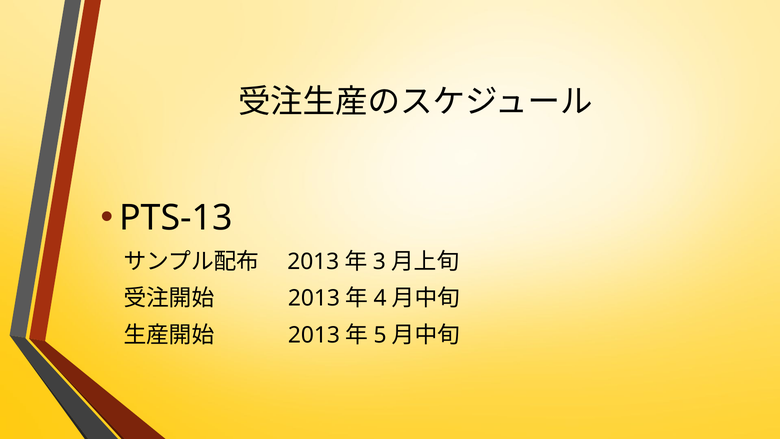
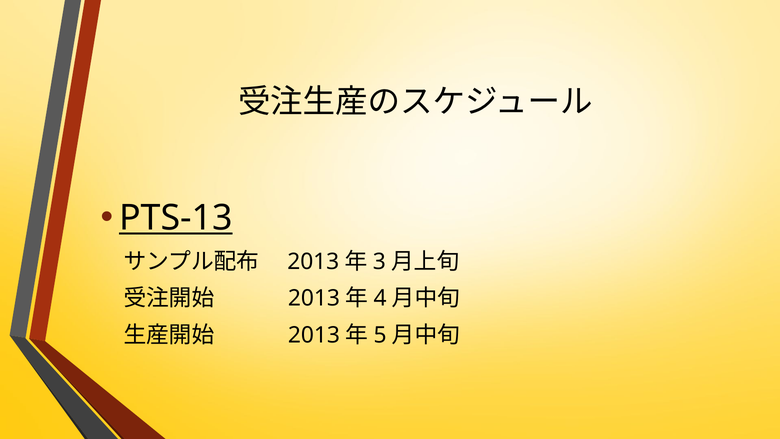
PTS-13 underline: none -> present (176, 218)
